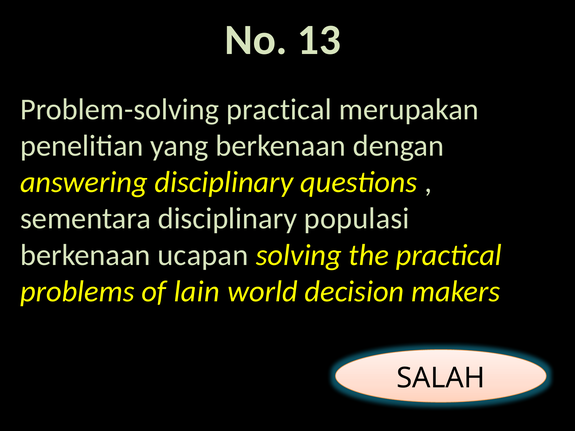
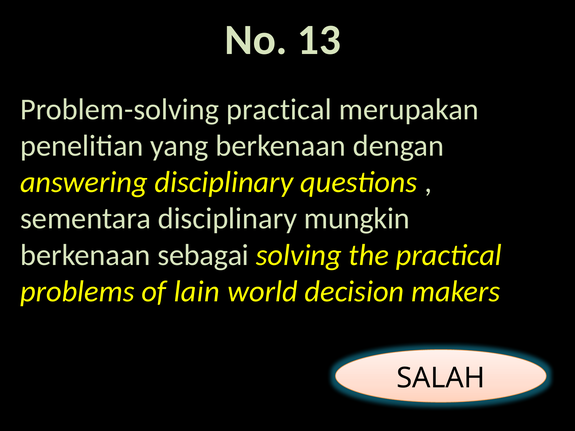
populasi: populasi -> mungkin (357, 219)
ucapan: ucapan -> sebagai (203, 255)
